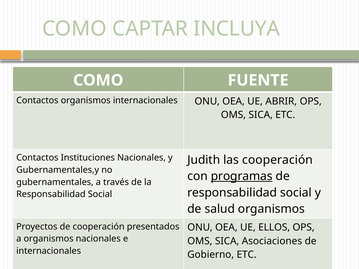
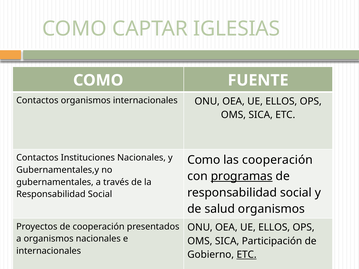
INCLUYA: INCLUYA -> IGLESIAS (237, 29)
ABRIR: ABRIR -> ELLOS (281, 101)
Judith: Judith -> Como (204, 160)
Asociaciones: Asociaciones -> Participación (272, 241)
ETC underline: none -> present (247, 255)
